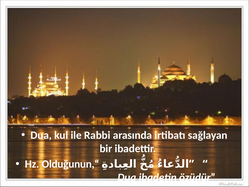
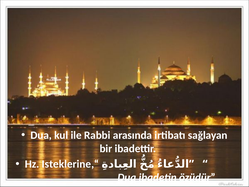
Olduğunun,“: Olduğunun,“ -> Isteklerine,“ (70, 164)
